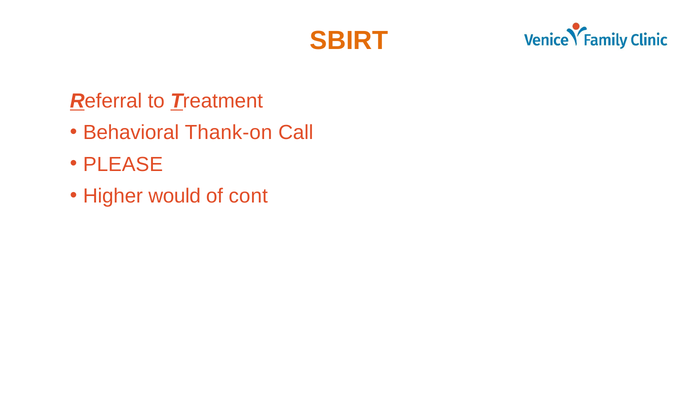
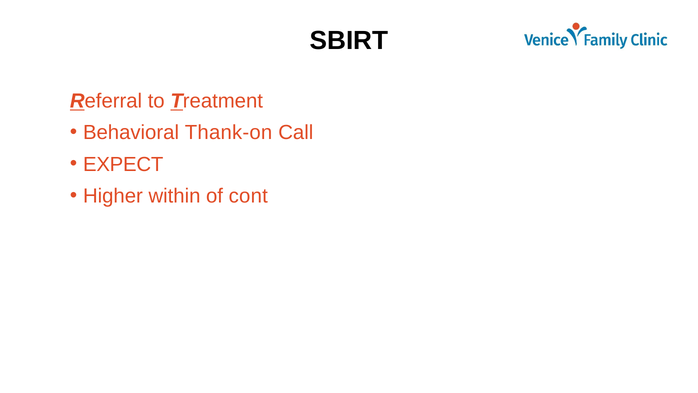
SBIRT colour: orange -> black (349, 41)
PLEASE: PLEASE -> EXPECT (123, 164)
would: would -> within (174, 196)
